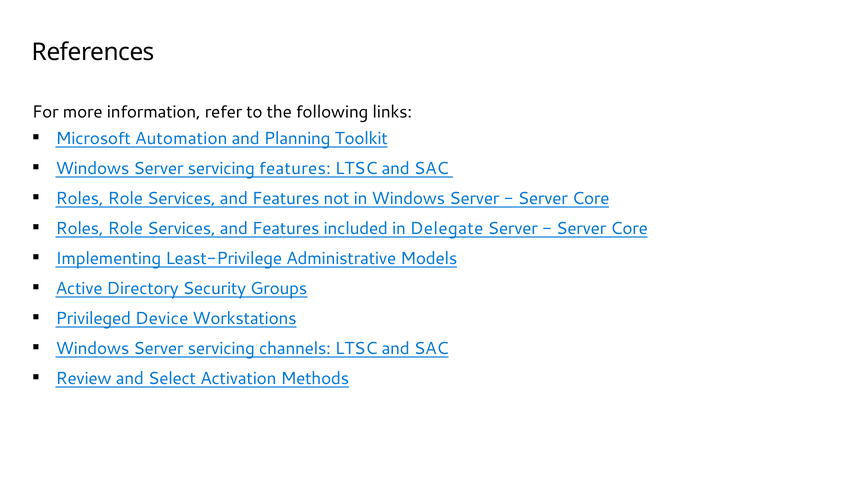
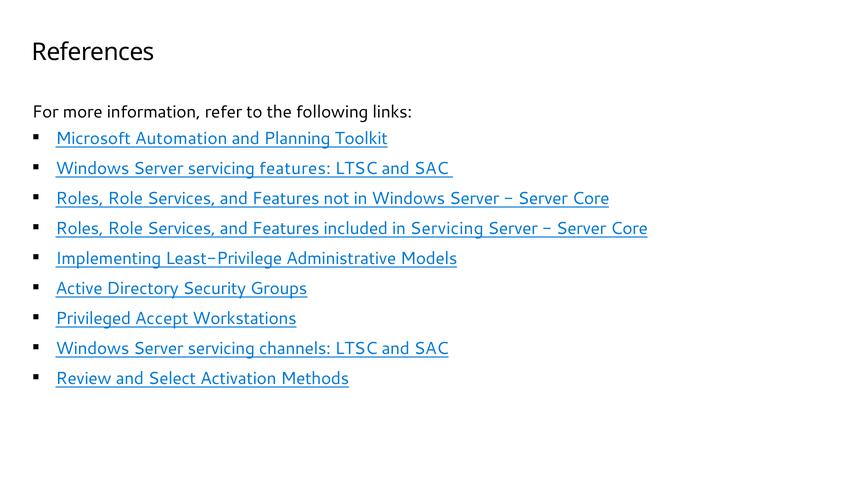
in Delegate: Delegate -> Servicing (447, 228)
Device: Device -> Accept (162, 319)
